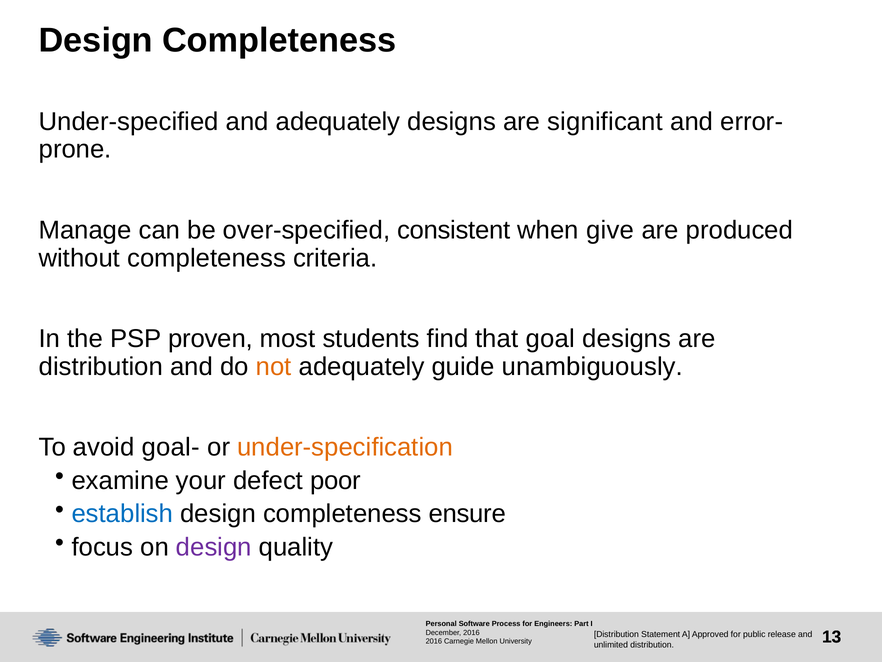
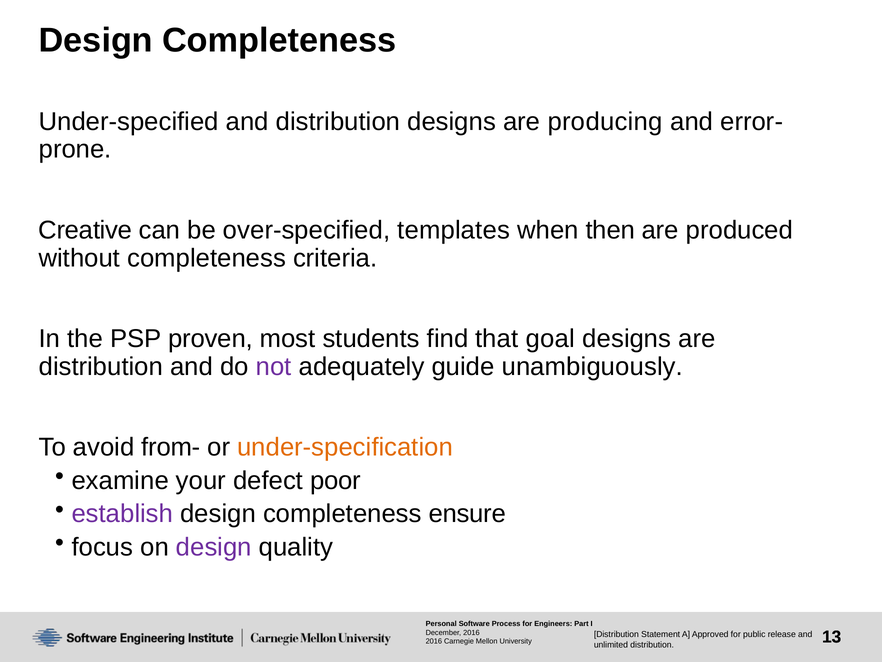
and adequately: adequately -> distribution (338, 122)
significant: significant -> producing (605, 122)
Manage: Manage -> Creative (85, 230)
consistent: consistent -> templates (454, 230)
give: give -> then (610, 230)
not colour: orange -> purple (274, 366)
goal-: goal- -> from- (171, 447)
establish colour: blue -> purple (122, 513)
